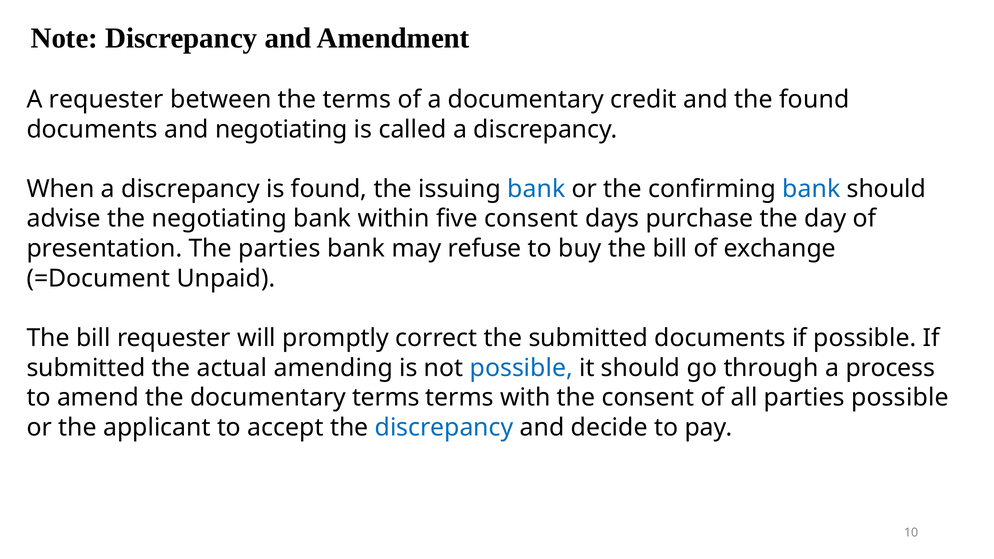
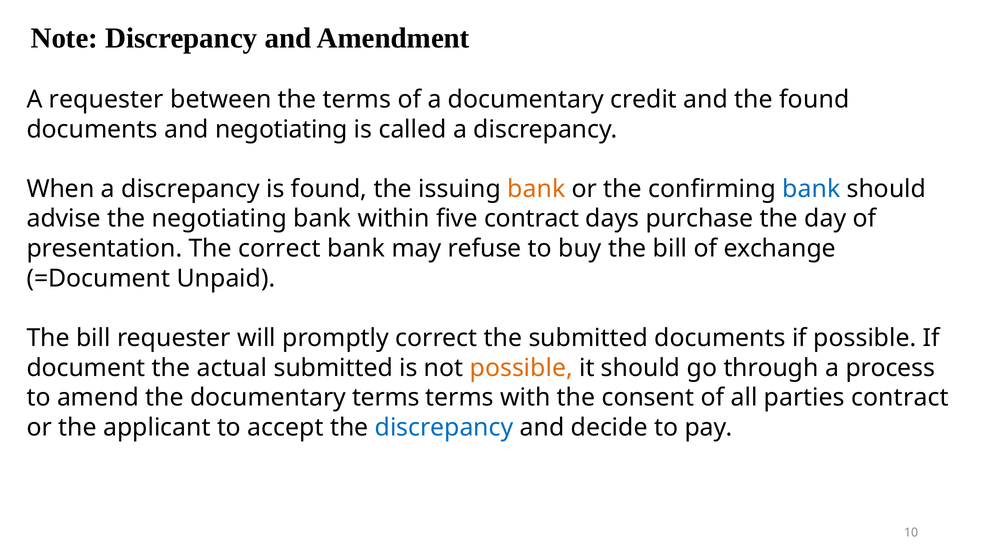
bank colour: blue -> orange (536, 189)
five consent: consent -> contract (532, 219)
The parties: parties -> correct (279, 249)
submitted: submitted -> document (86, 368)
actual amending: amending -> submitted (333, 368)
possible colour: blue -> orange (521, 368)
parties possible: possible -> contract (900, 398)
